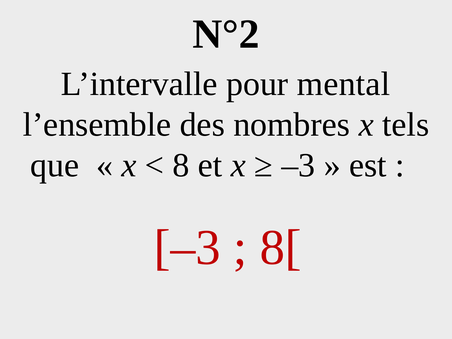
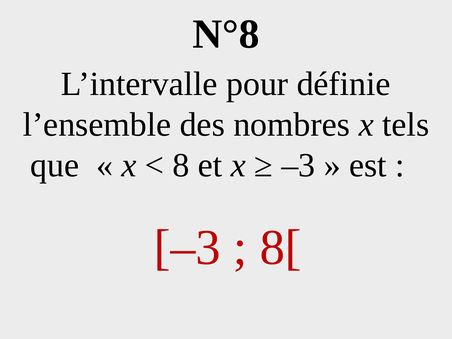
N°2: N°2 -> N°8 (226, 34)
mental: mental -> définie (344, 84)
